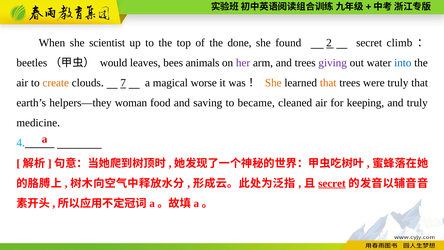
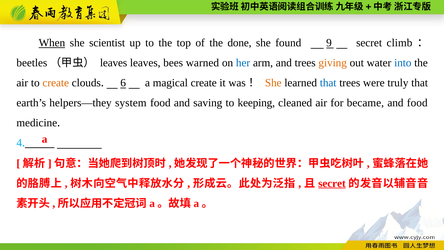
When underline: none -> present (52, 43)
2: 2 -> 9 (329, 43)
would: would -> leaves (114, 63)
animals: animals -> warned (202, 63)
her colour: purple -> blue (243, 63)
giving colour: purple -> orange (333, 63)
7: 7 -> 6 (123, 83)
magical worse: worse -> create (204, 83)
that colour: orange -> blue (328, 83)
woman: woman -> system (131, 103)
became: became -> keeping (256, 103)
keeping: keeping -> became (365, 103)
and truly: truly -> food (417, 103)
